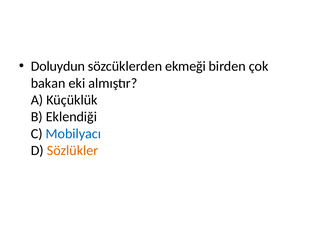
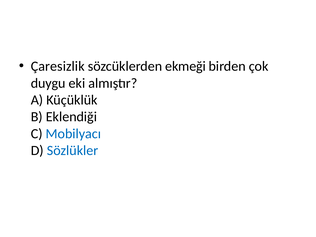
Doluydun: Doluydun -> Çaresizlik (58, 66)
bakan: bakan -> duygu (48, 83)
Sözlükler colour: orange -> blue (73, 151)
